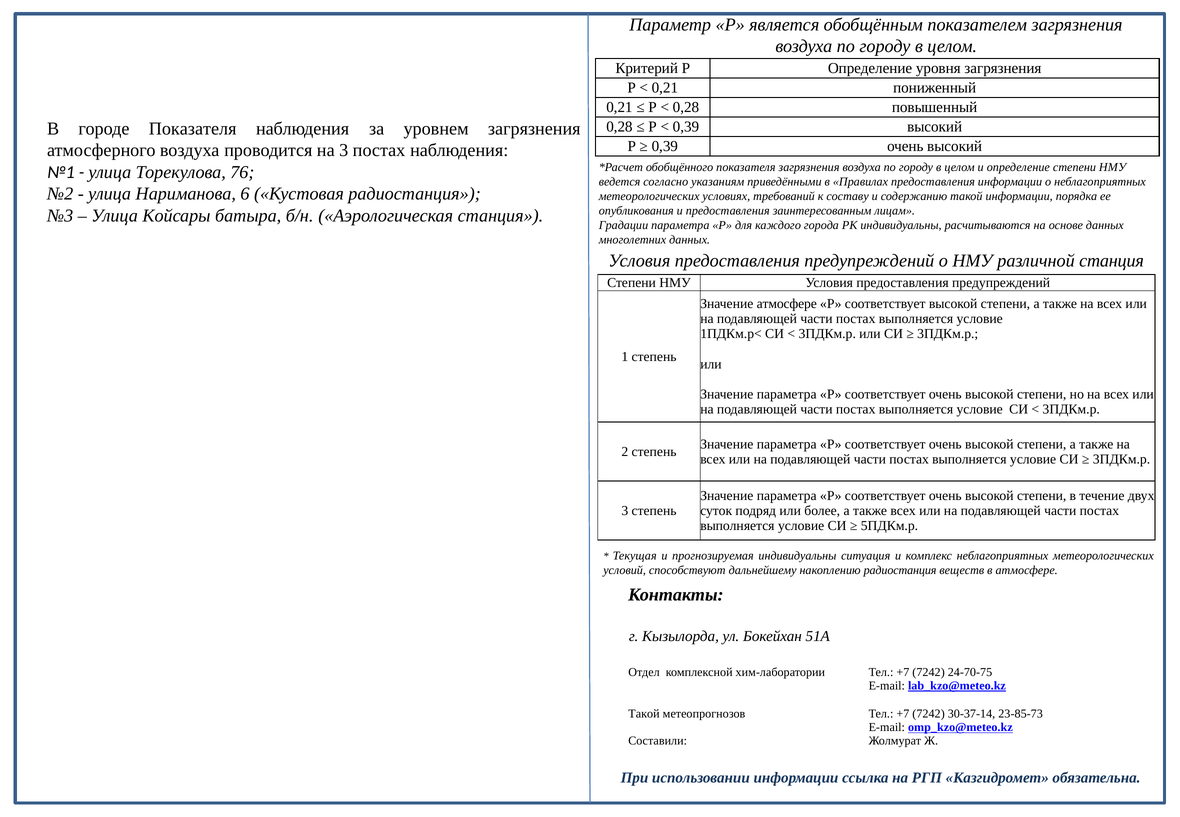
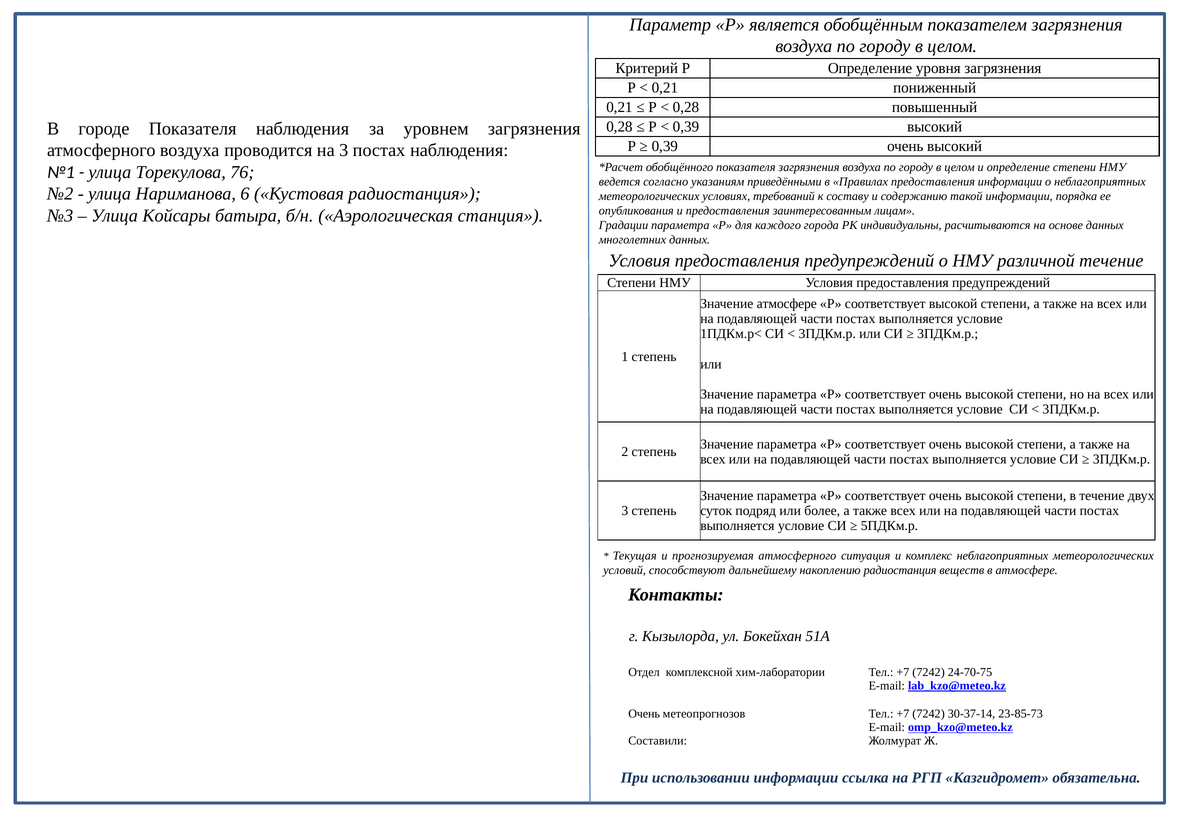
различной станция: станция -> течение (1111, 261)
прогнозируемая индивидуальны: индивидуальны -> атмосферного (797, 556)
Такой: Такой -> Очень (644, 714)
